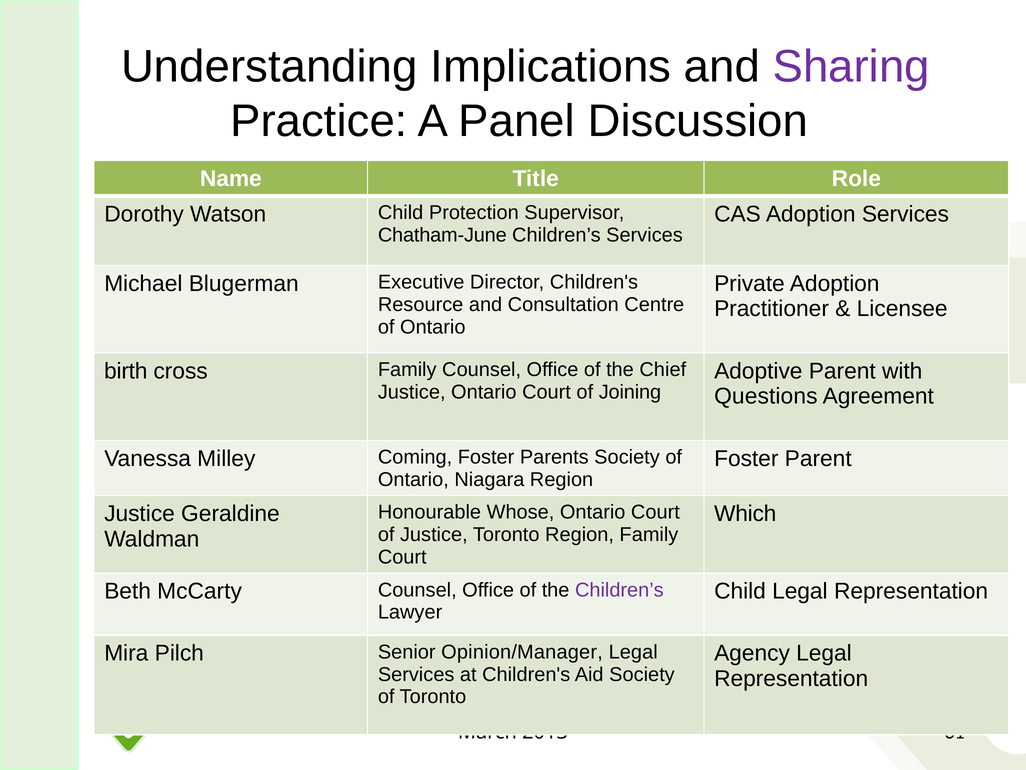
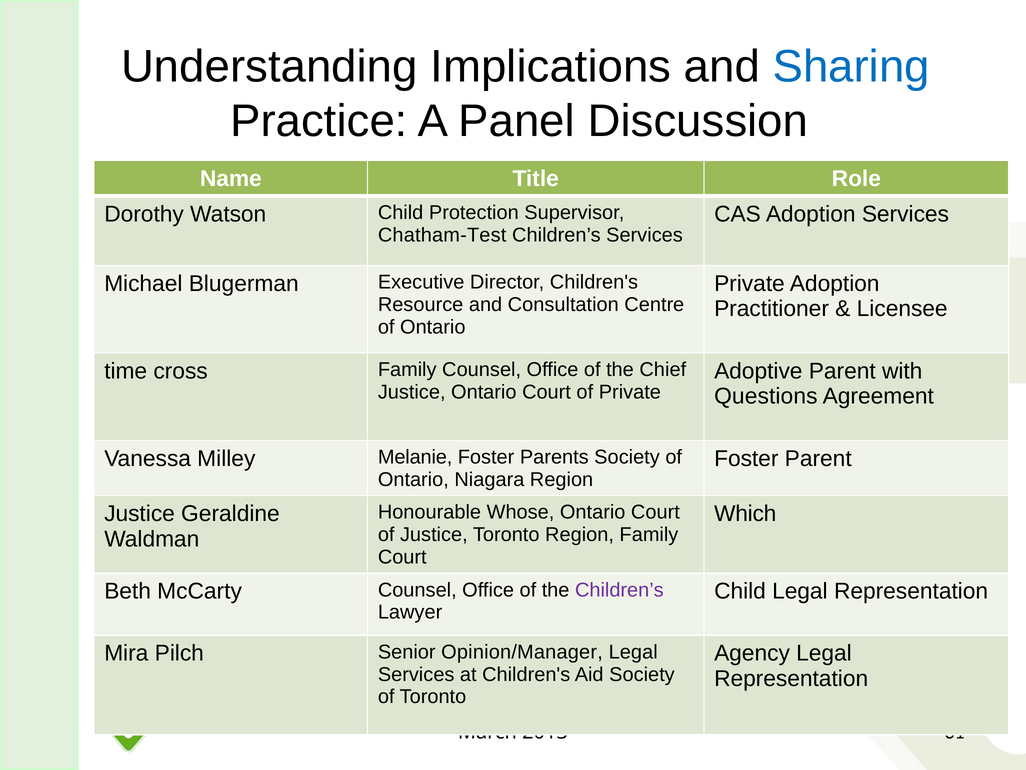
Sharing colour: purple -> blue (851, 66)
Chatham-June: Chatham-June -> Chatham-Test (442, 235)
birth: birth -> time (126, 371)
of Joining: Joining -> Private (630, 392)
Coming: Coming -> Melanie (415, 457)
